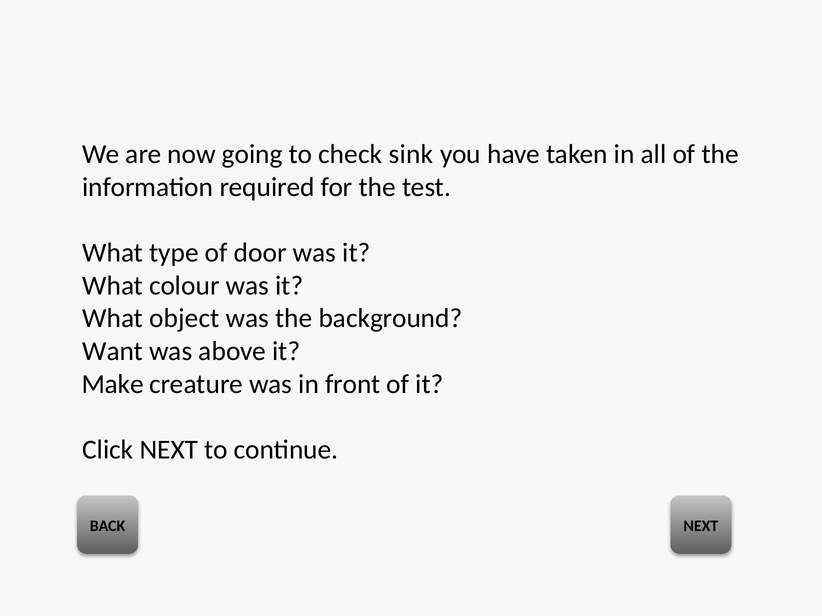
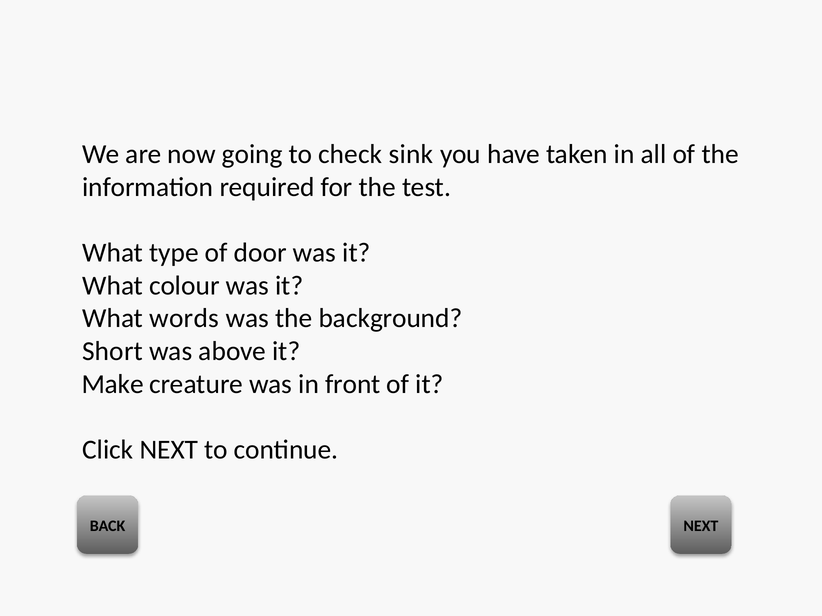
object: object -> words (184, 319)
Want: Want -> Short (113, 352)
